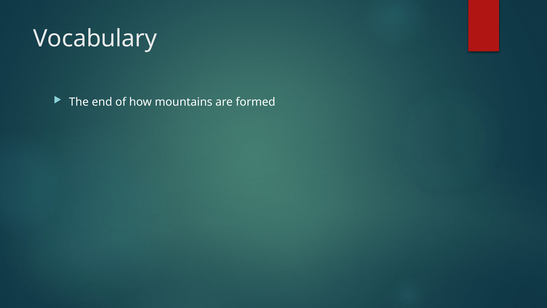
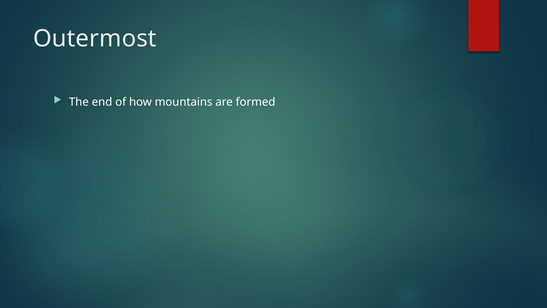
Vocabulary: Vocabulary -> Outermost (95, 38)
